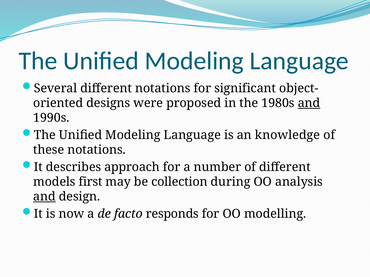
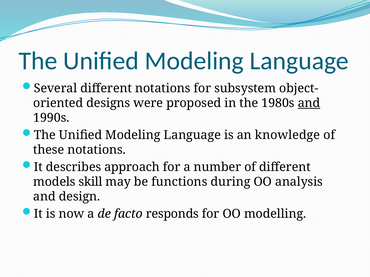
significant: significant -> subsystem (245, 88)
first: first -> skill (91, 182)
collection: collection -> functions (179, 182)
and underline: present -> none (44, 197)
